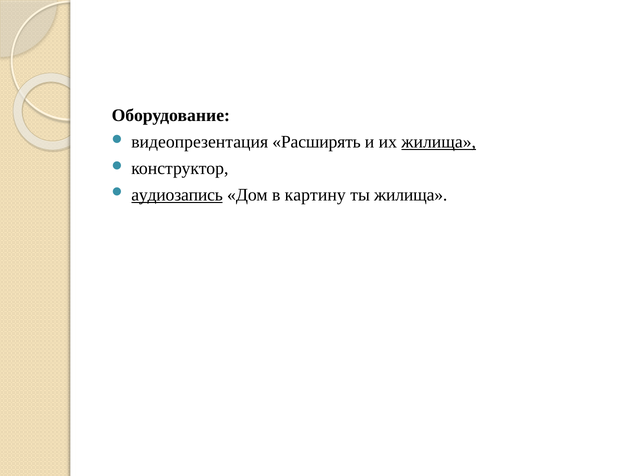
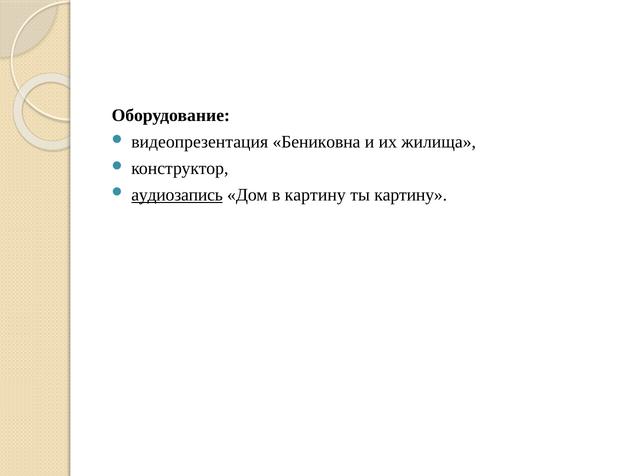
Расширять: Расширять -> Бениковна (316, 142)
жилища underline: present -> none (439, 142)
ты жилища: жилища -> картину (411, 195)
